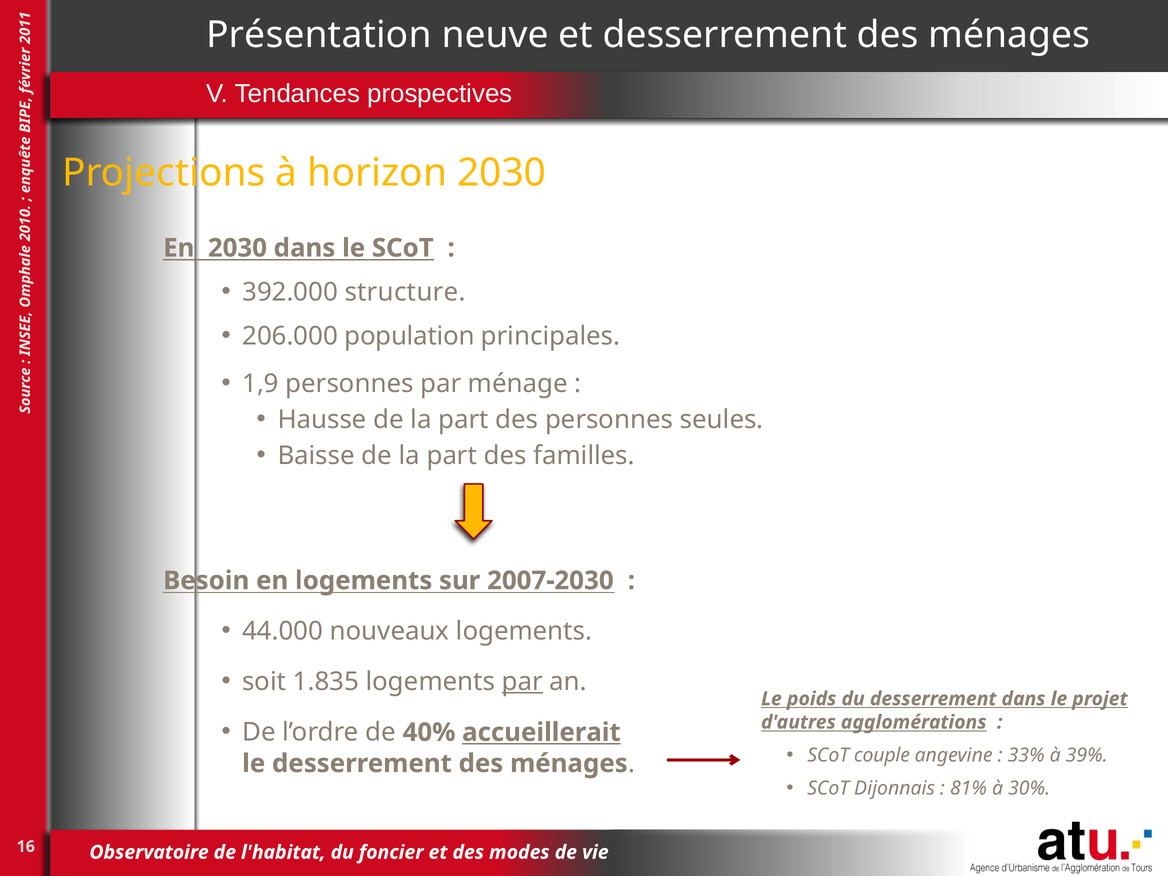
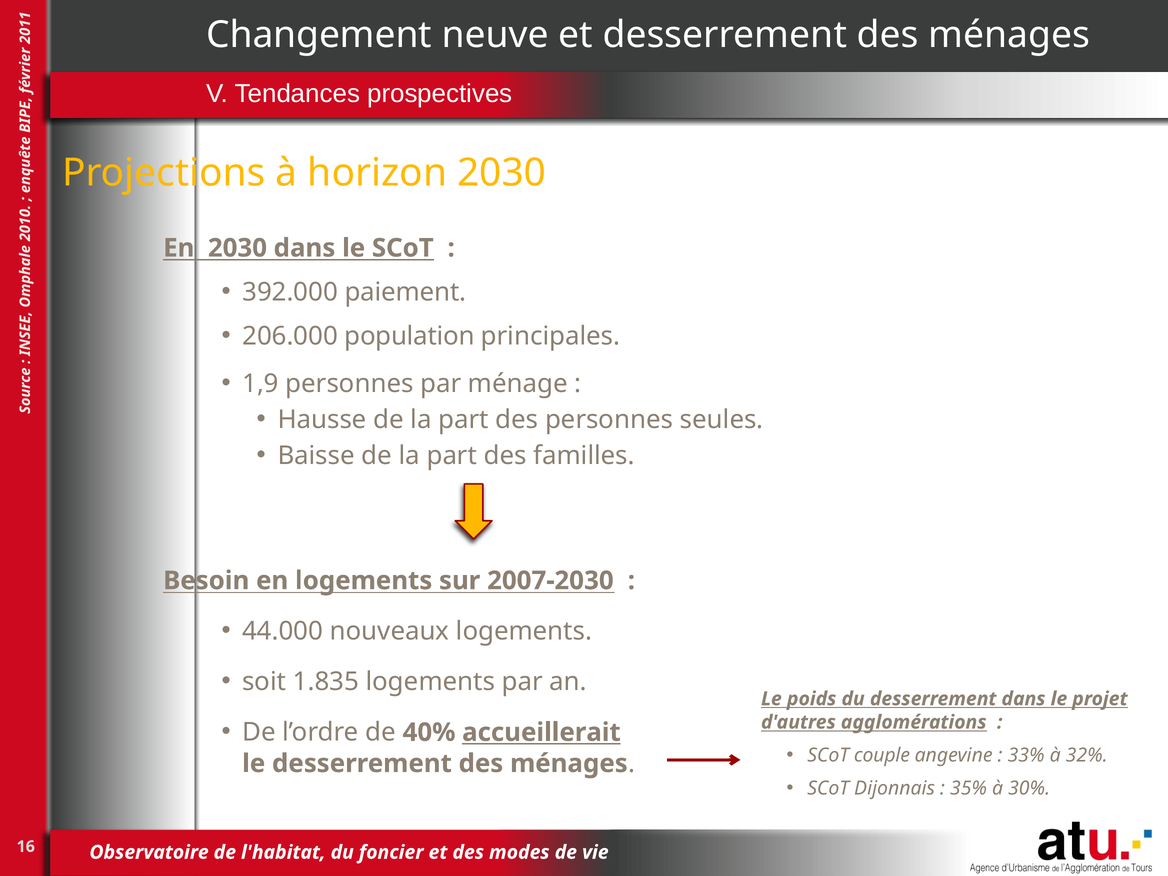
Présentation: Présentation -> Changement (319, 35)
structure: structure -> paiement (405, 292)
par underline: present -> none (522, 682)
39%: 39% -> 32% (1087, 755)
81%: 81% -> 35% (969, 788)
